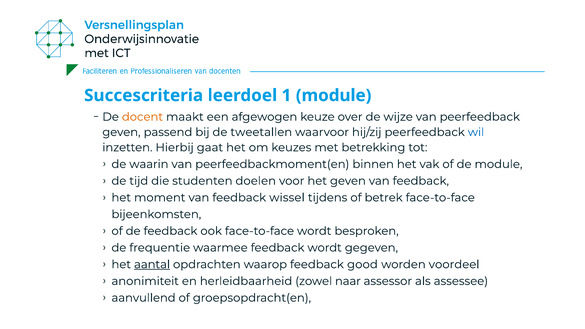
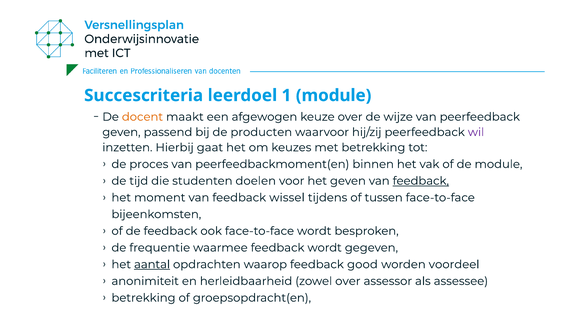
tweetallen: tweetallen -> producten (261, 132)
wil colour: blue -> purple (476, 132)
waarin: waarin -> proces (149, 164)
feedback underline: none -> present (421, 181)
betrek: betrek -> tussen (384, 198)
zowel naar: naar -> over (348, 281)
aanvullend: aanvullend -> betrekking (144, 298)
